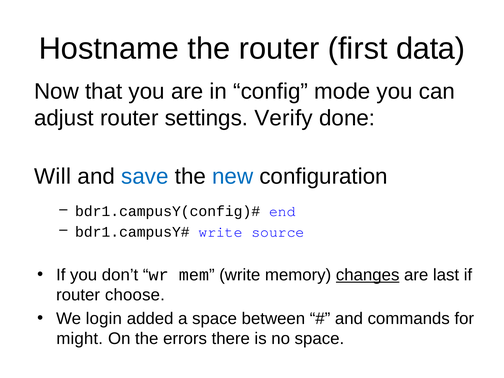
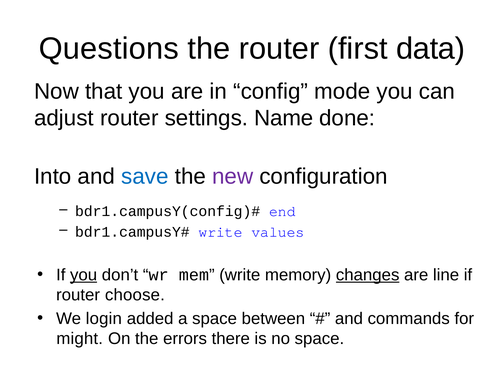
Hostname: Hostname -> Questions (109, 49)
Verify: Verify -> Name (284, 118)
Will: Will -> Into (53, 177)
new colour: blue -> purple (233, 177)
source: source -> values (278, 232)
you underline: none -> present (84, 275)
last: last -> line (446, 275)
